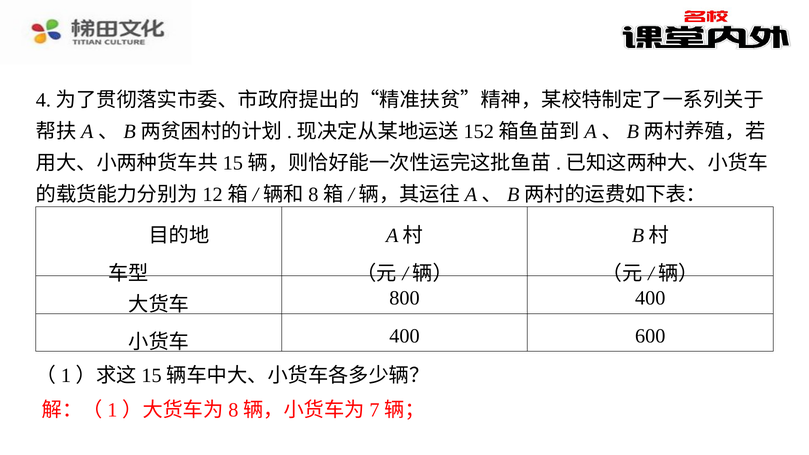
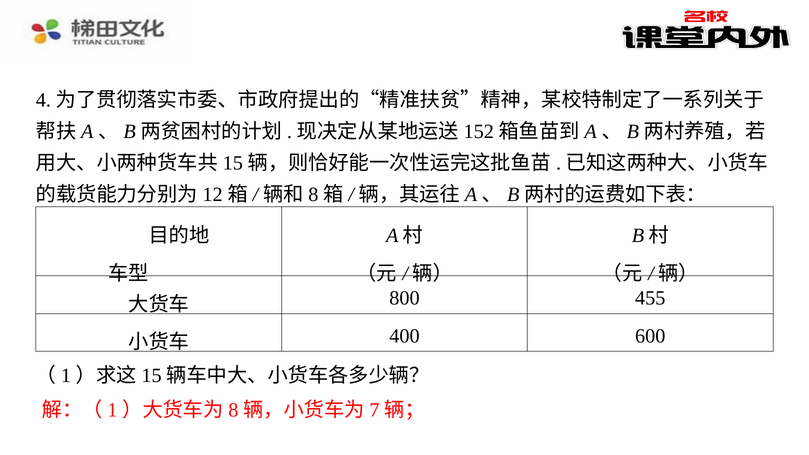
800 400: 400 -> 455 (650, 298)
